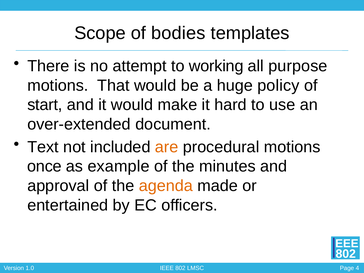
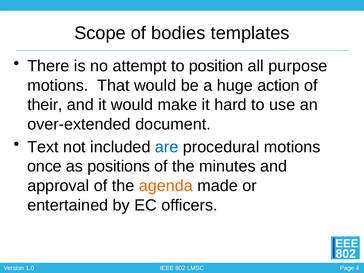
working: working -> position (216, 66)
policy: policy -> action (278, 85)
start: start -> their (45, 105)
are colour: orange -> blue (167, 147)
example: example -> positions (119, 166)
